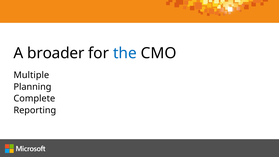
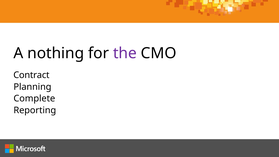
broader: broader -> nothing (56, 53)
the colour: blue -> purple (125, 53)
Multiple: Multiple -> Contract (31, 75)
